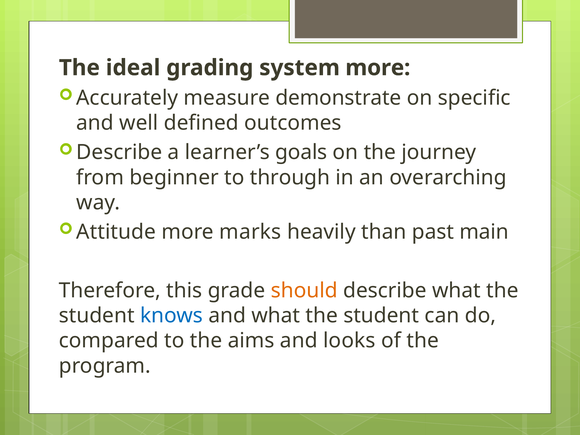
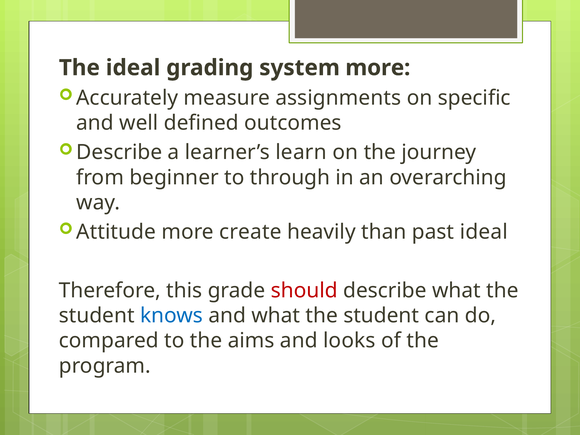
demonstrate: demonstrate -> assignments (338, 98)
goals: goals -> learn (301, 152)
marks: marks -> create (250, 232)
past main: main -> ideal (484, 232)
should colour: orange -> red (304, 290)
